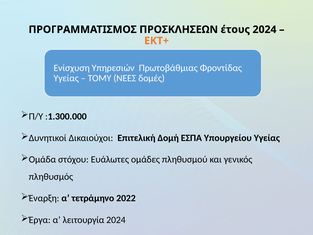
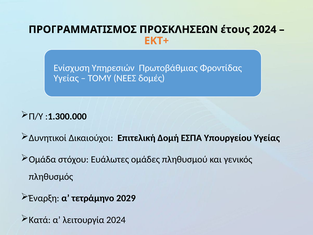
2022: 2022 -> 2029 (126, 198)
Έργα: Έργα -> Κατά (40, 220)
